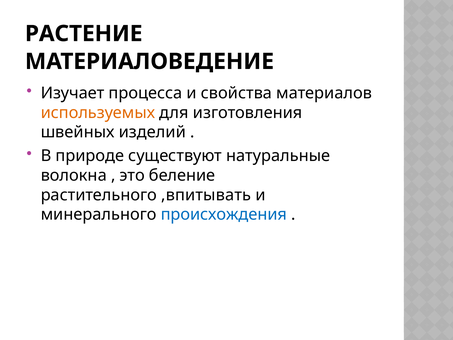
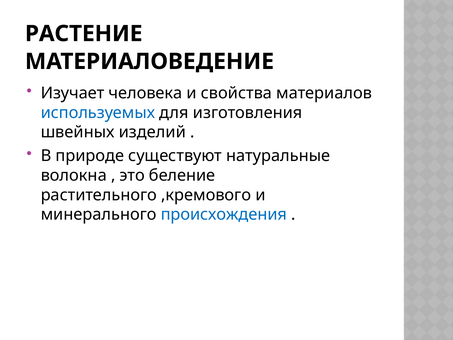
процесса: процесса -> человека (145, 93)
используемых colour: orange -> blue (98, 113)
,впитывать: ,впитывать -> ,кремового (206, 195)
